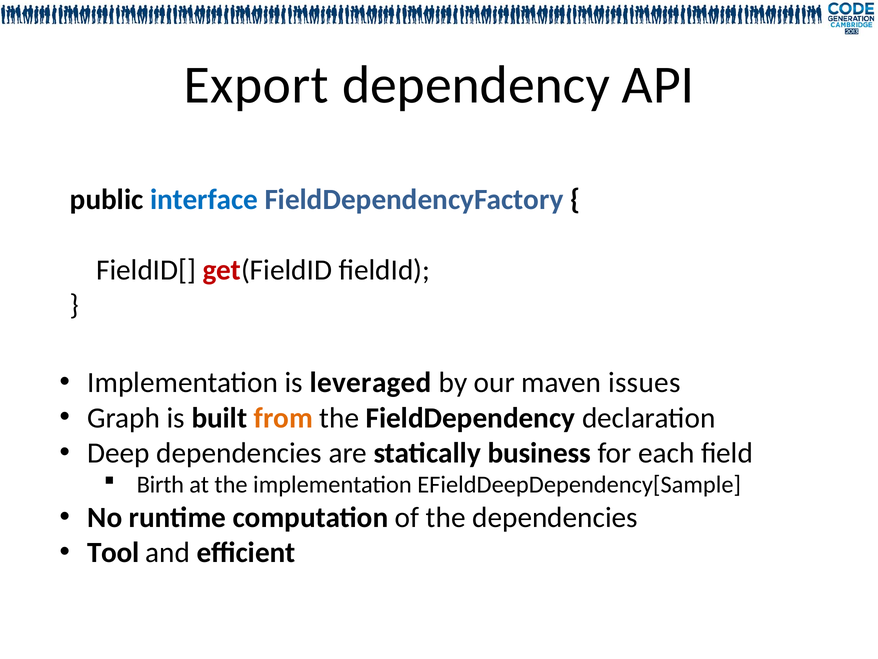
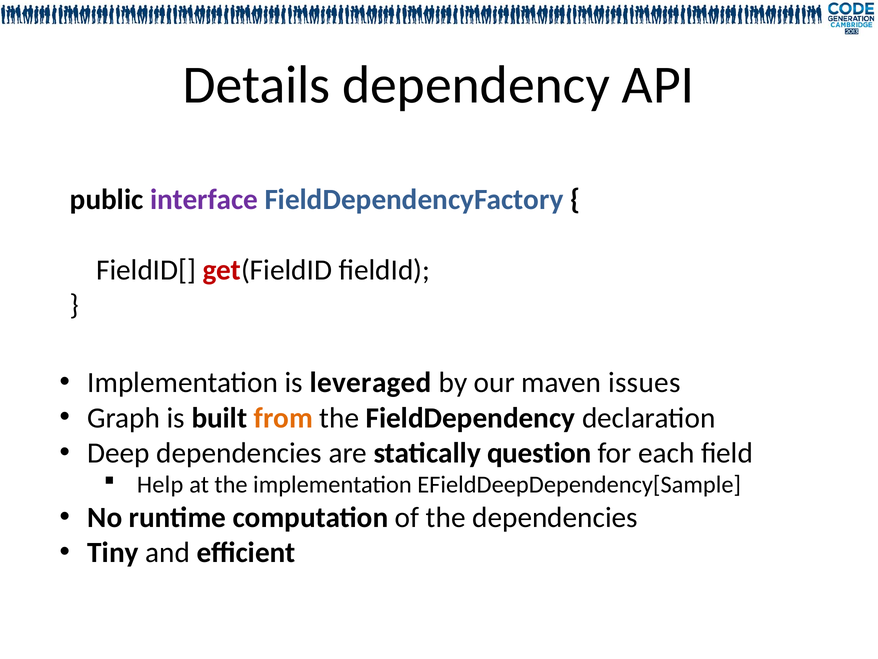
Export: Export -> Details (257, 85)
interface colour: blue -> purple (204, 200)
business: business -> question (539, 453)
Birth: Birth -> Help (160, 485)
Tool: Tool -> Tiny (113, 552)
